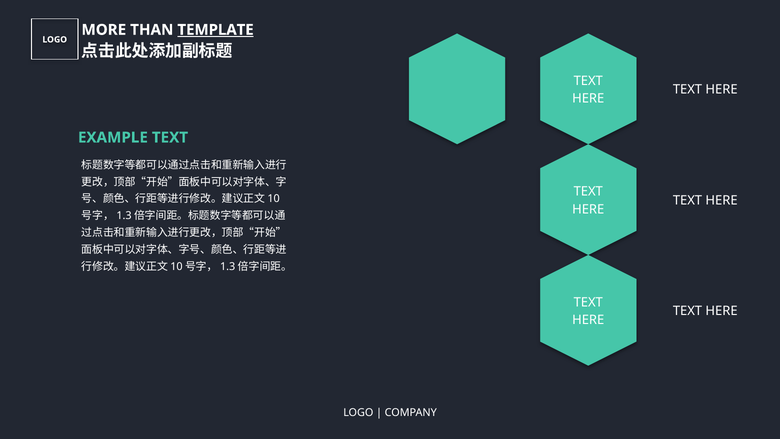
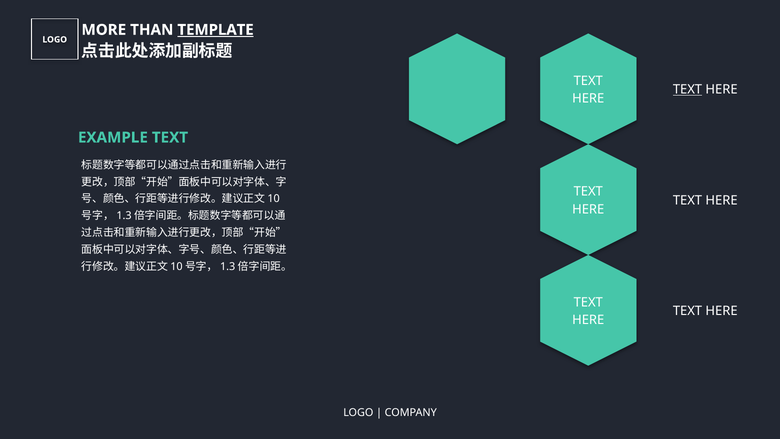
TEXT underline: none -> present (687, 90)
